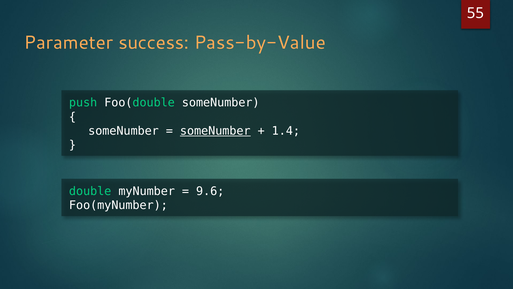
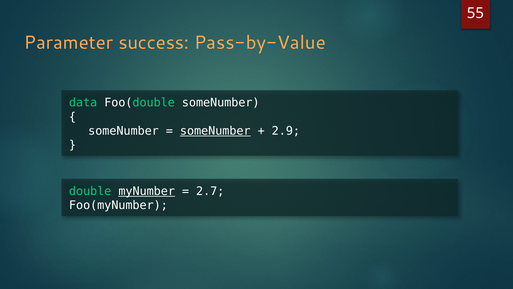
push: push -> data (83, 103)
1.4: 1.4 -> 2.9 (286, 131)
myNumber underline: none -> present (147, 191)
9.6: 9.6 -> 2.7 (210, 191)
